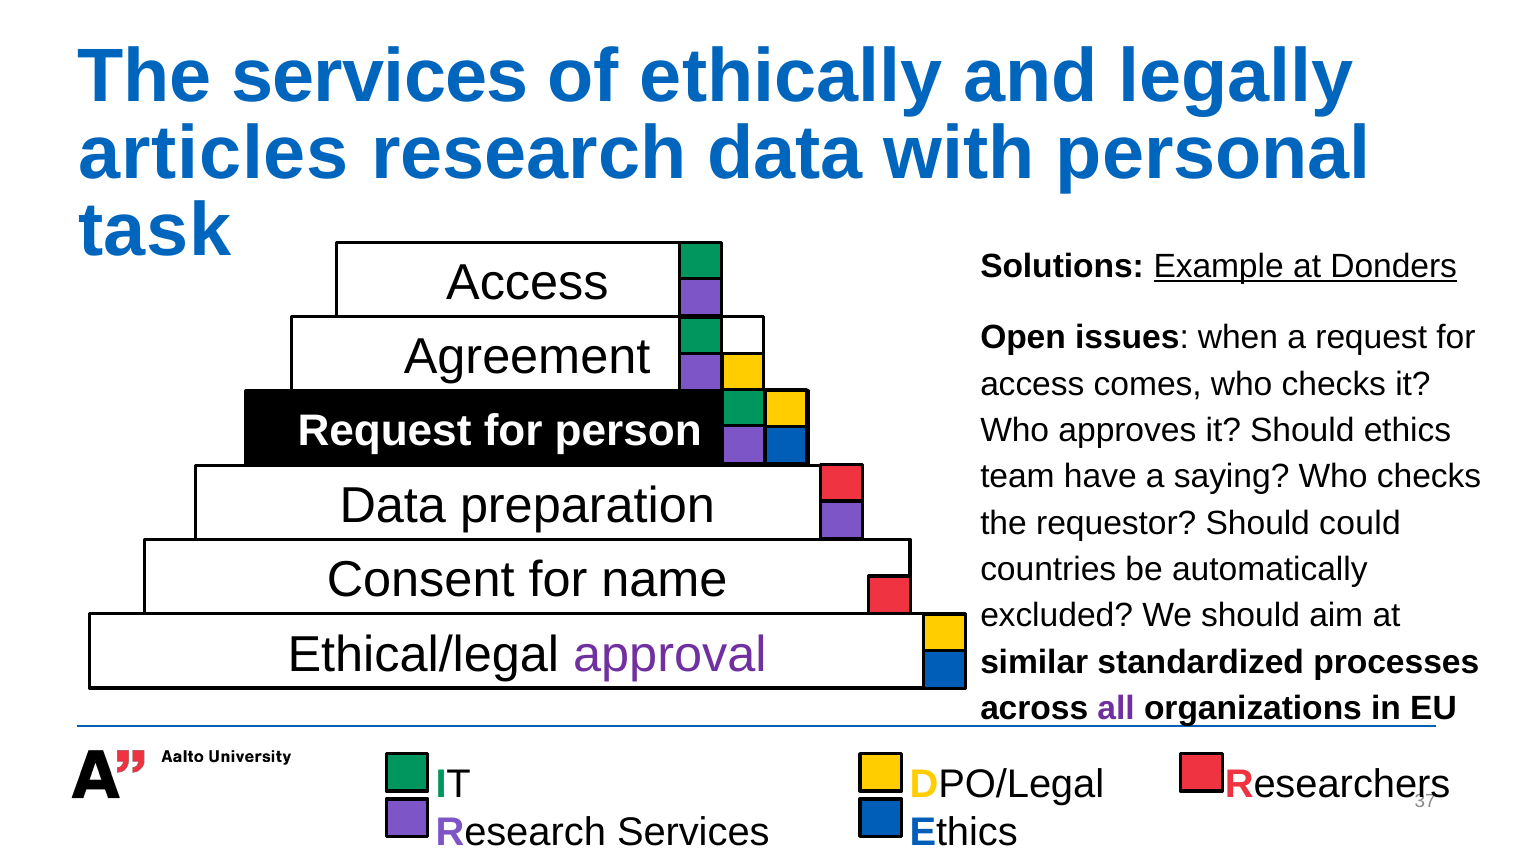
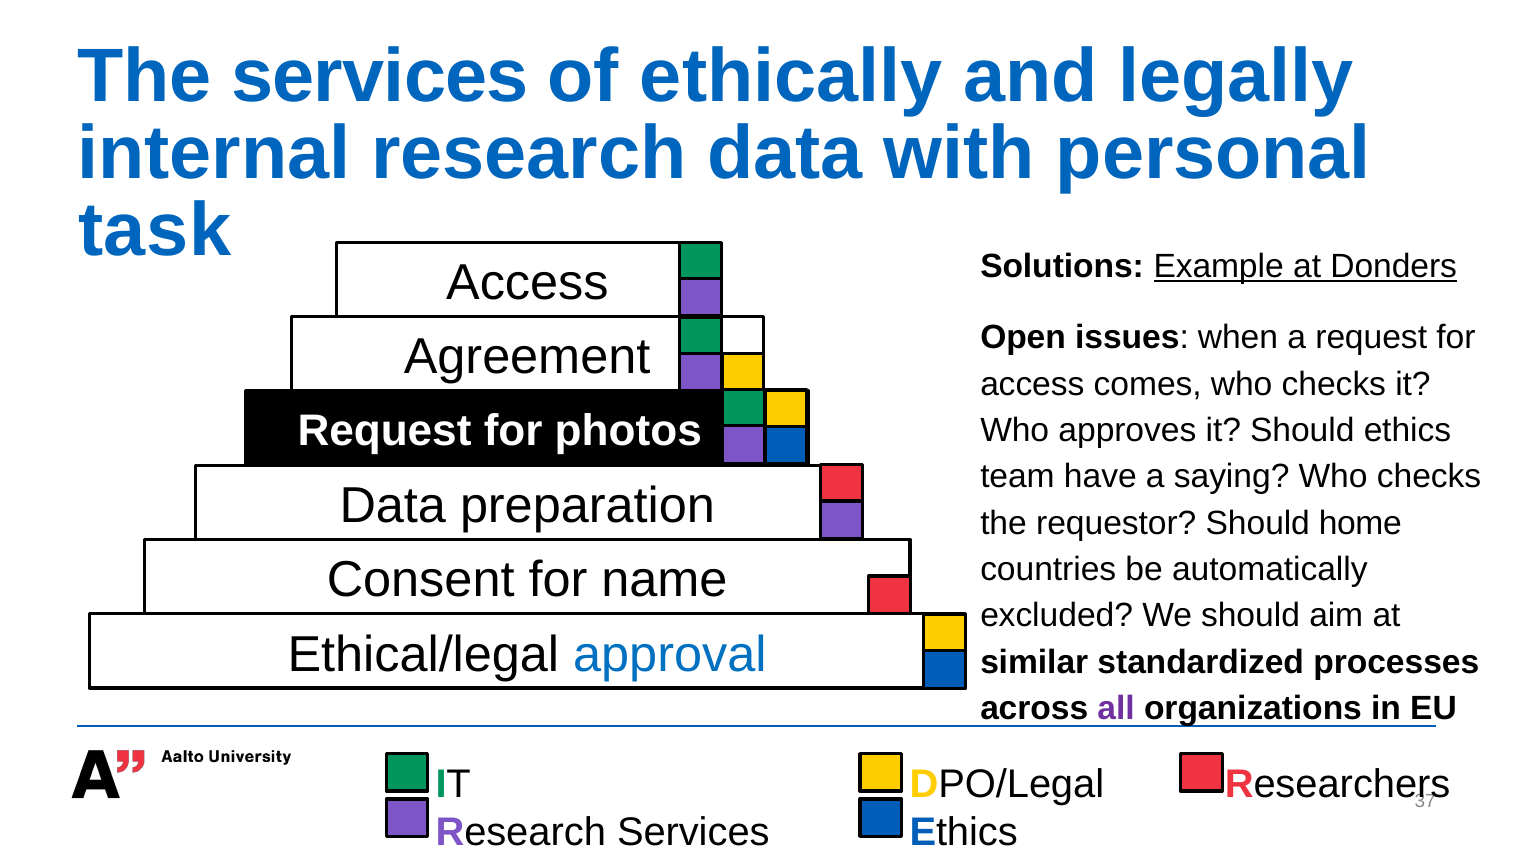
articles: articles -> internal (214, 153)
person: person -> photos (628, 431)
could: could -> home (1360, 523)
approval colour: purple -> blue (670, 655)
